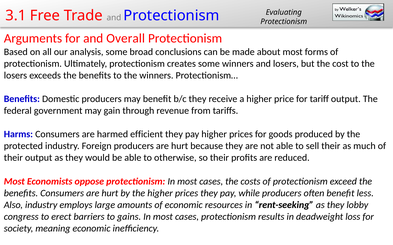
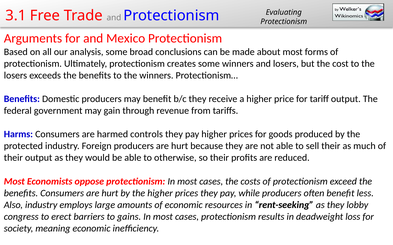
Overall: Overall -> Mexico (126, 39)
efficient: efficient -> controls (147, 135)
